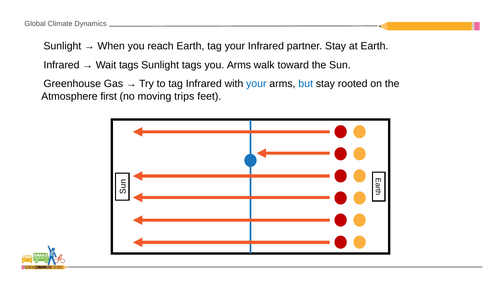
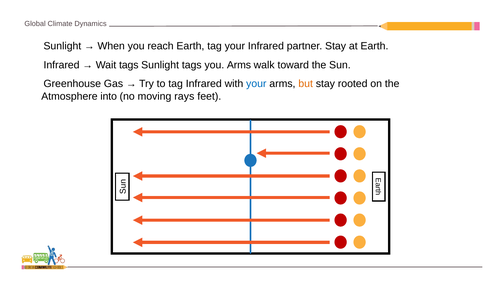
but colour: blue -> orange (306, 84)
first: first -> into (109, 96)
trips: trips -> rays (184, 96)
